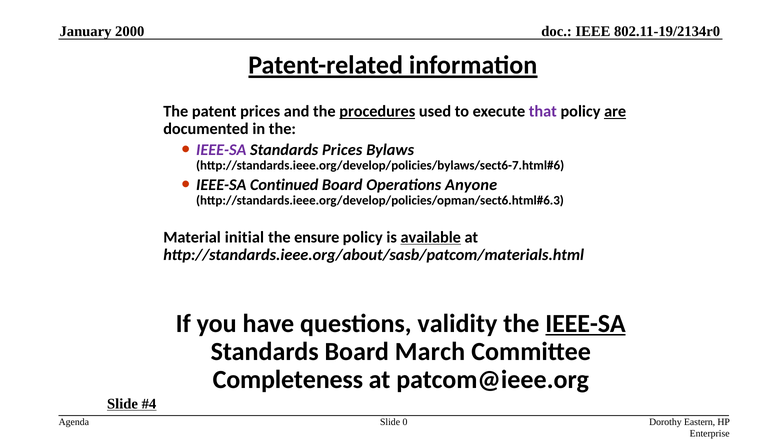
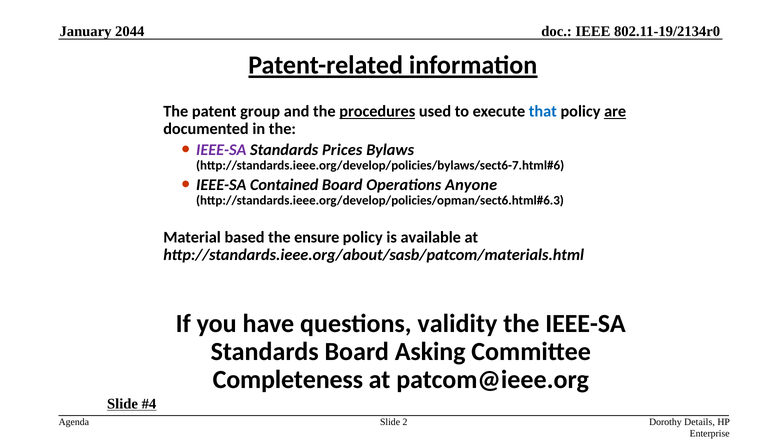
2000: 2000 -> 2044 (130, 31)
patent prices: prices -> group (260, 111)
that colour: purple -> blue (543, 111)
Continued: Continued -> Contained (284, 184)
initial: initial -> based (245, 237)
available underline: present -> none (431, 237)
IEEE-SA underline: present -> none (586, 323)
March: March -> Asking (430, 351)
0: 0 -> 2 (405, 421)
Eastern: Eastern -> Details (700, 421)
